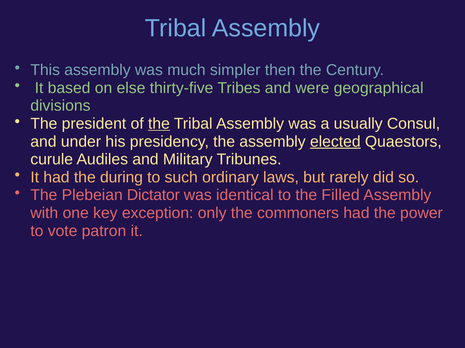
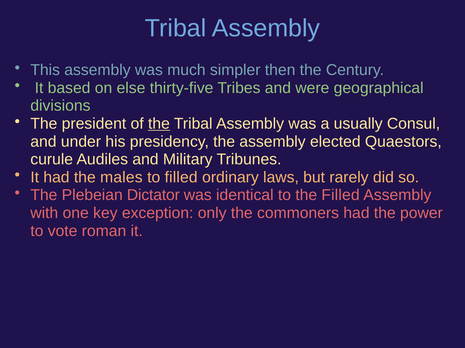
elected underline: present -> none (335, 142)
during: during -> males (121, 178)
to such: such -> filled (181, 178)
patron: patron -> roman (104, 231)
